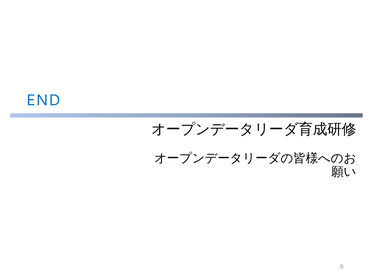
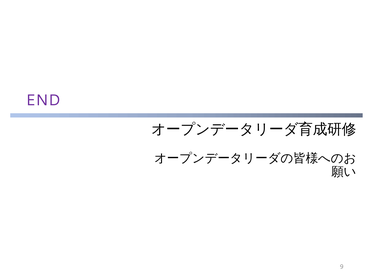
END colour: blue -> purple (43, 100)
